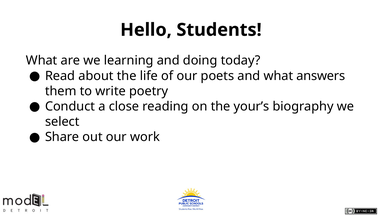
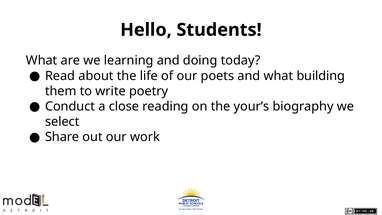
answers: answers -> building (321, 76)
